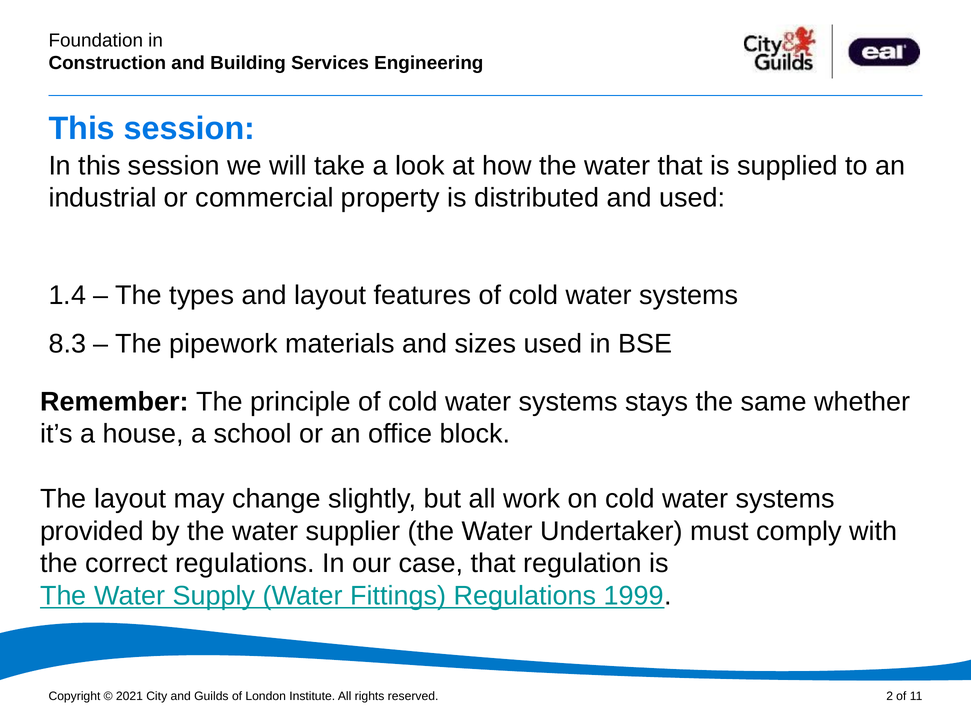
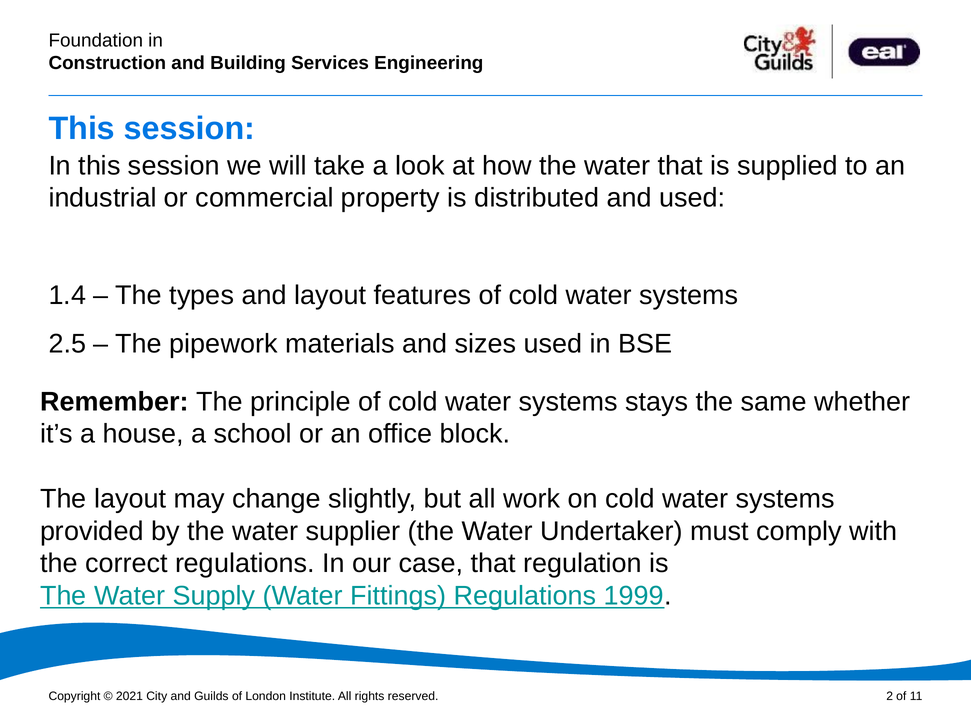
8.3: 8.3 -> 2.5 (67, 344)
